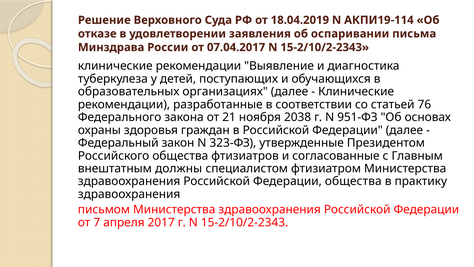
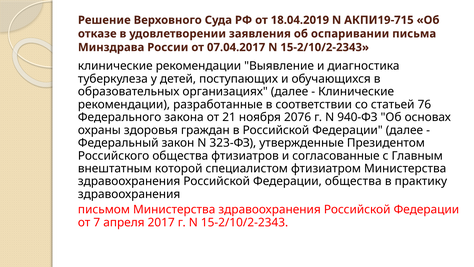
АКПИ19-114: АКПИ19-114 -> АКПИ19-715 (379, 20)
2038: 2038 -> 2076 (298, 117)
951-ФЗ: 951-ФЗ -> 940-ФЗ (357, 117)
должны: должны -> которой (179, 168)
